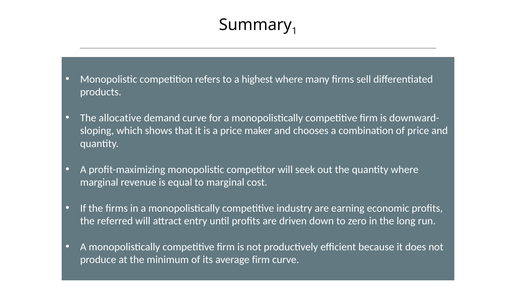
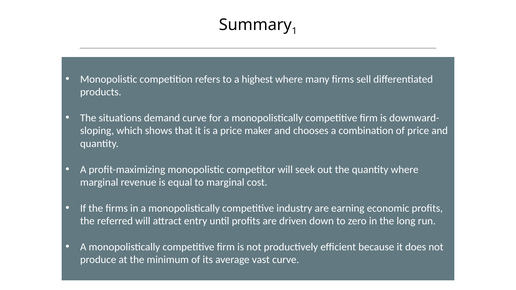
allocative: allocative -> situations (120, 118)
average firm: firm -> vast (261, 260)
